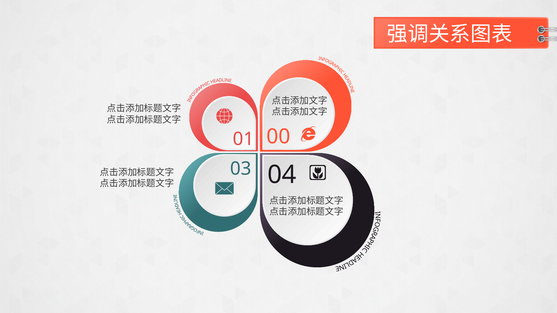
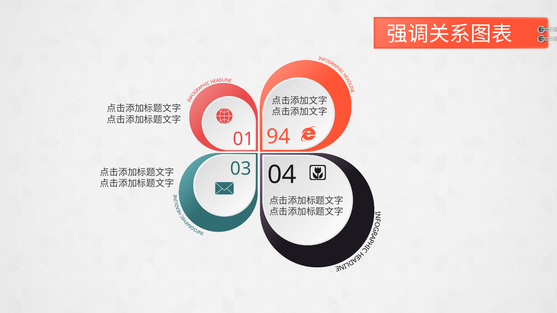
00: 00 -> 94 (278, 137)
